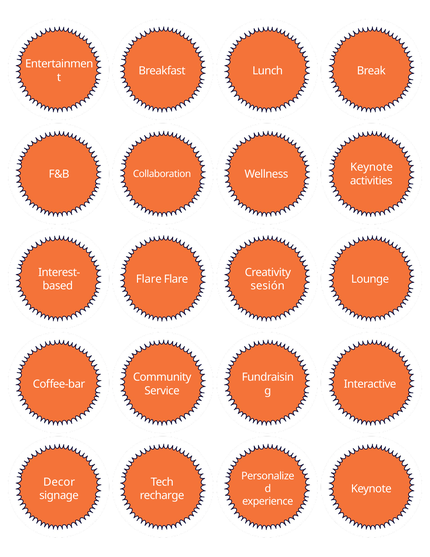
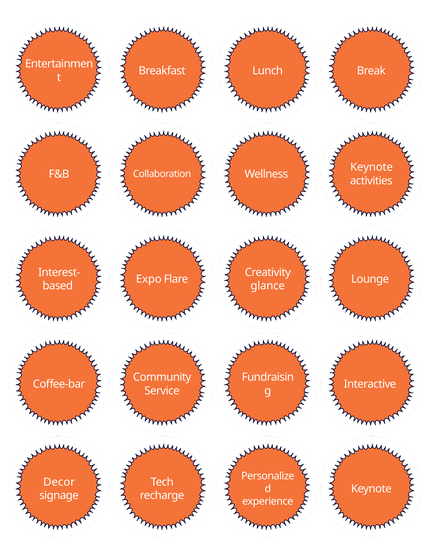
Flare: Flare -> Expo (149, 279)
sesión: sesión -> glance (268, 286)
